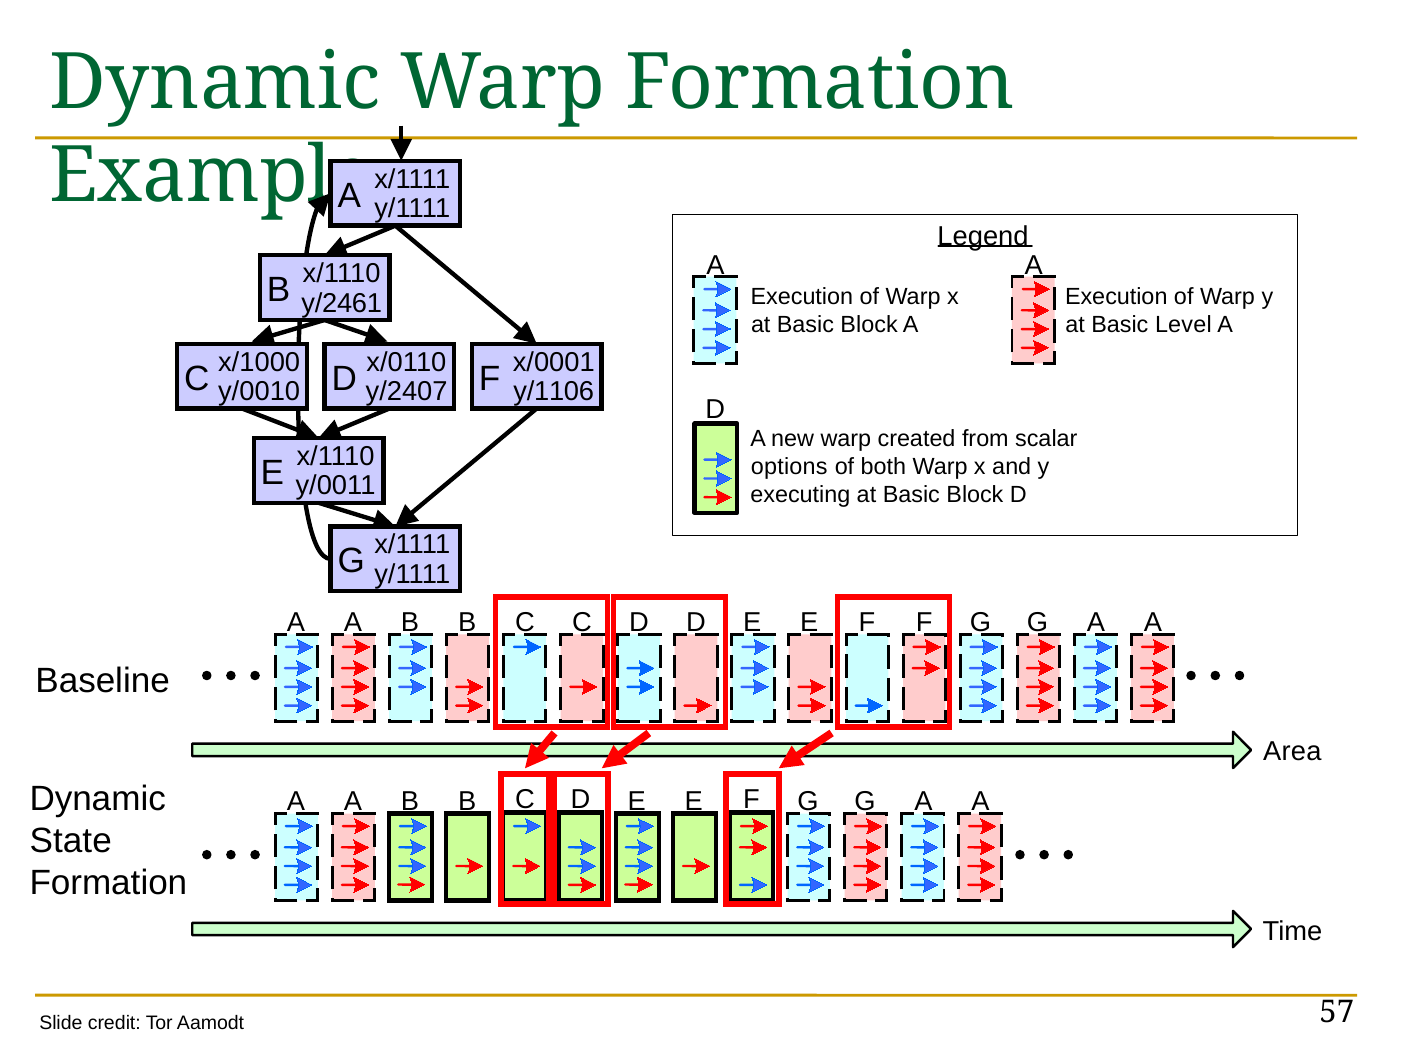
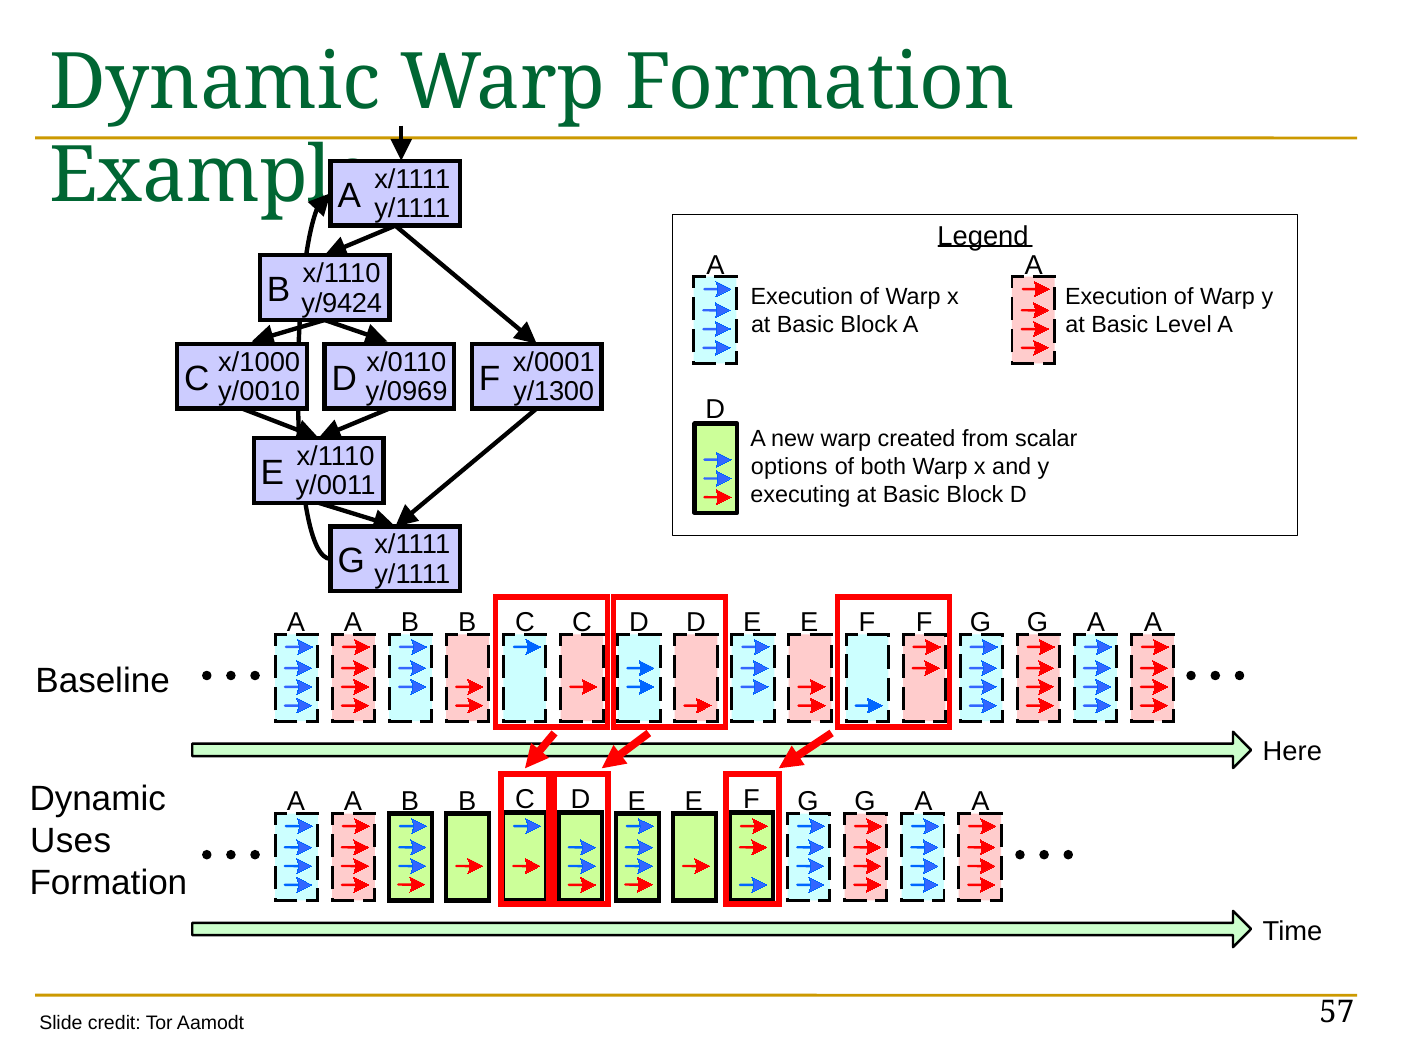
y/2461: y/2461 -> y/9424 (342, 303)
y/2407: y/2407 -> y/0969 (407, 391)
y/1106: y/1106 -> y/1300 (554, 391)
Area: Area -> Here (1292, 751)
State: State -> Uses (71, 841)
